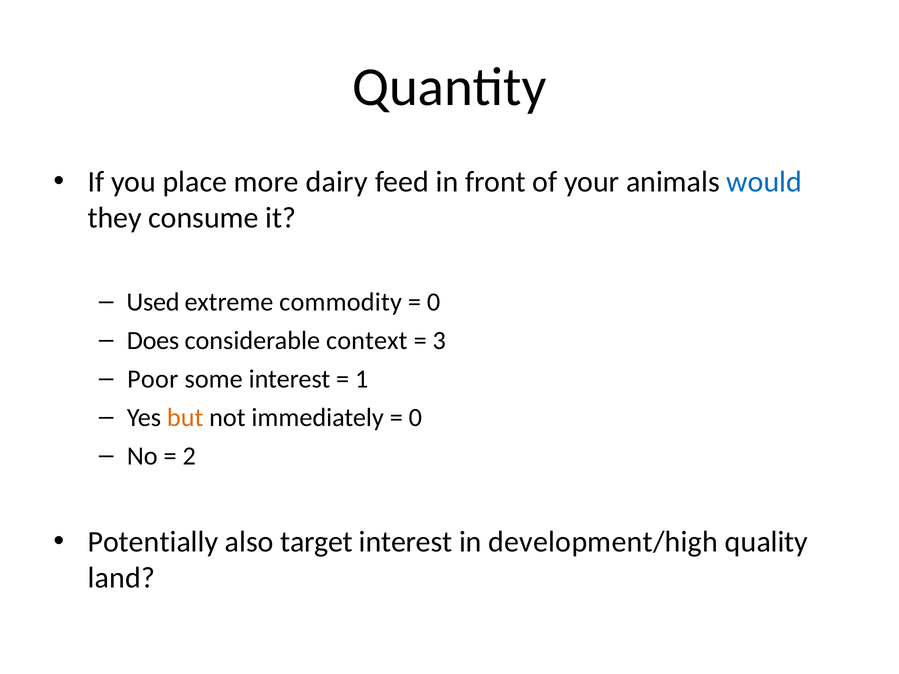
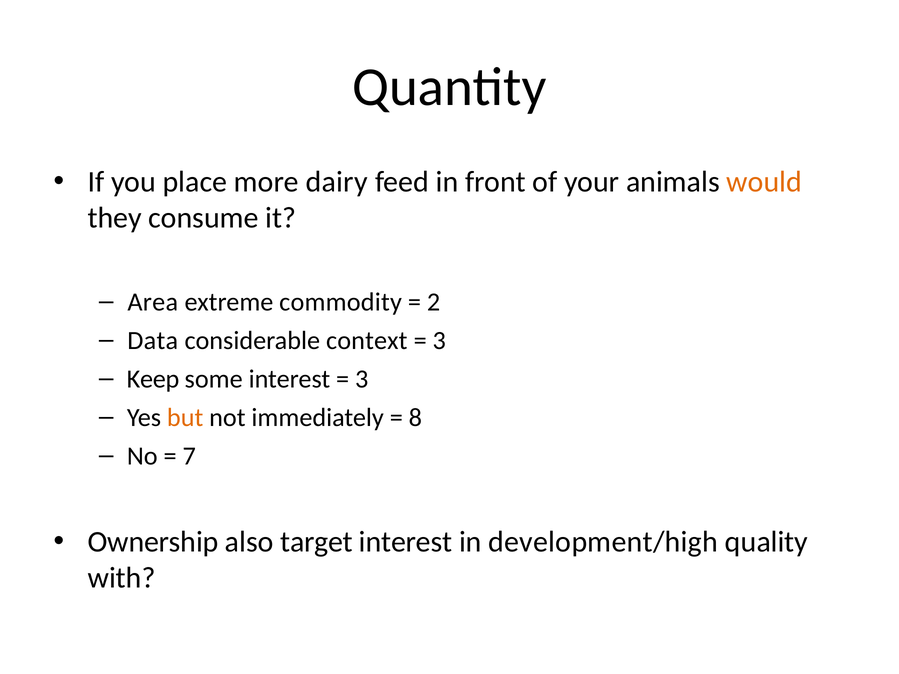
would colour: blue -> orange (764, 182)
Used: Used -> Area (153, 302)
0: 0 -> 2 (434, 302)
Does: Does -> Data (153, 341)
Poor: Poor -> Keep (153, 379)
1: 1 -> 3 (362, 379)
0: 0 -> 8 (415, 418)
2: 2 -> 7 (189, 456)
Potentially: Potentially -> Ownership (153, 542)
land: land -> with (122, 578)
